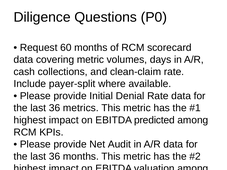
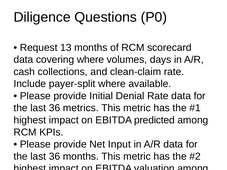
60: 60 -> 13 (66, 48)
covering metric: metric -> where (90, 60)
Audit: Audit -> Input (119, 144)
